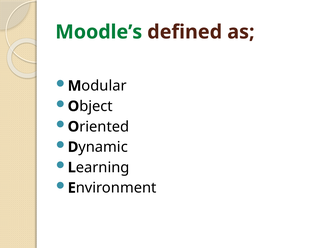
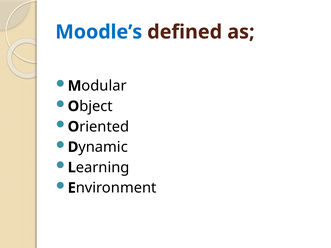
Moodle’s colour: green -> blue (99, 32)
